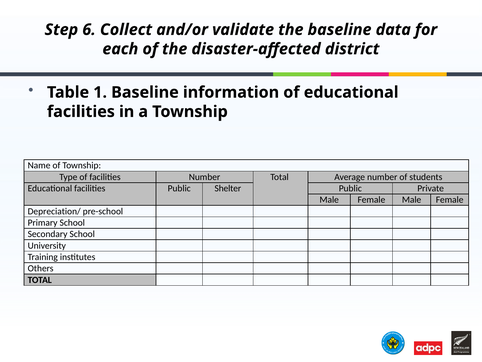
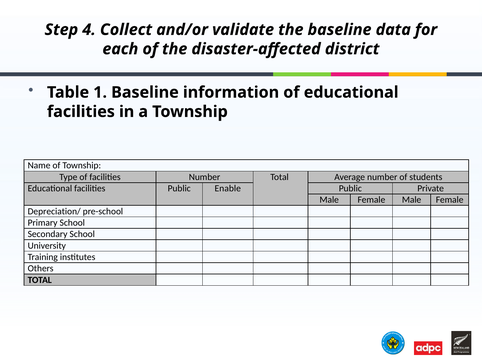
6: 6 -> 4 (89, 30)
Shelter: Shelter -> Enable (228, 188)
